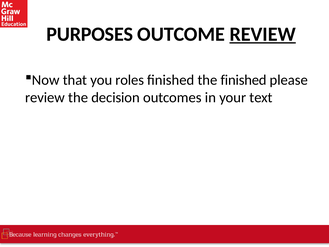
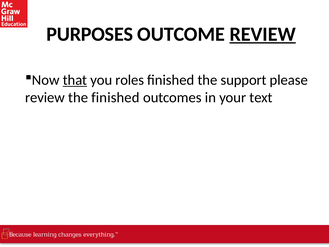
that underline: none -> present (75, 80)
the finished: finished -> support (244, 80)
the decision: decision -> finished (115, 98)
